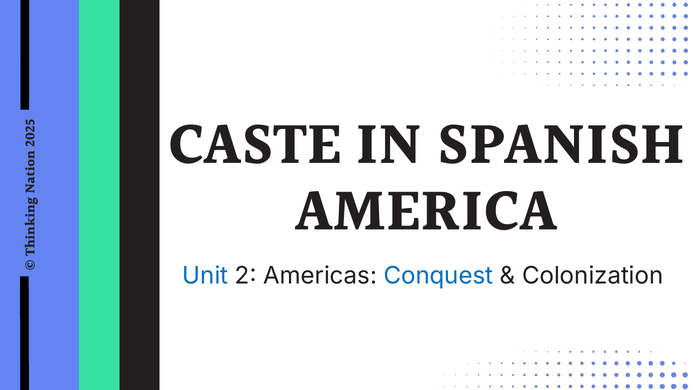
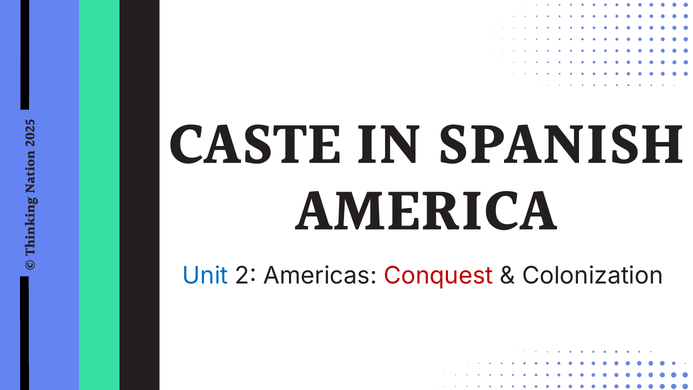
Conquest colour: blue -> red (438, 276)
